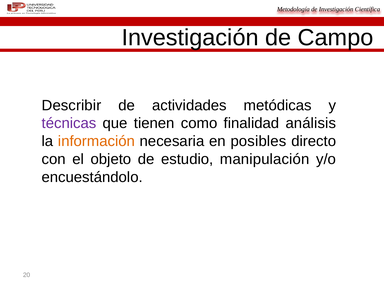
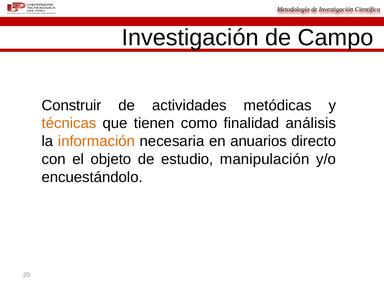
Describir: Describir -> Construir (72, 105)
técnicas colour: purple -> orange (69, 123)
posibles: posibles -> anuarios (259, 141)
